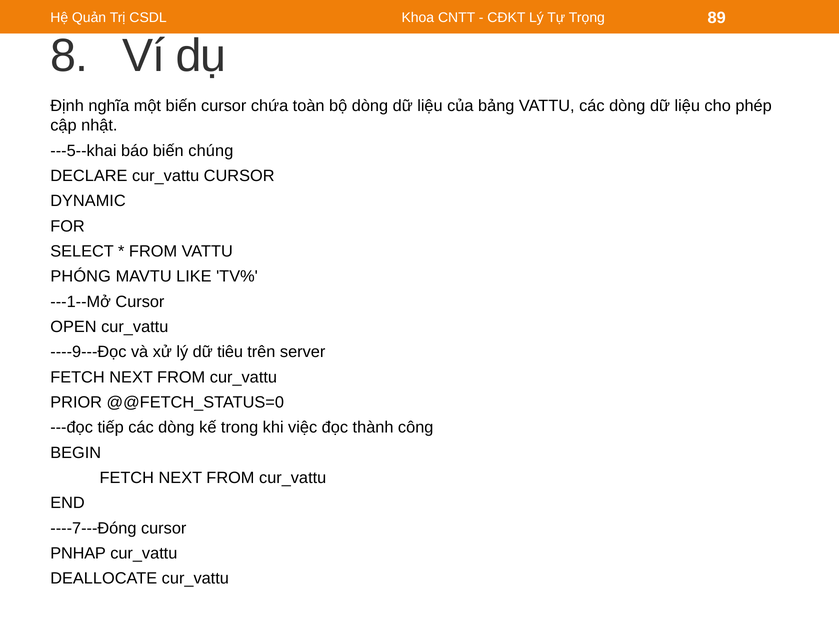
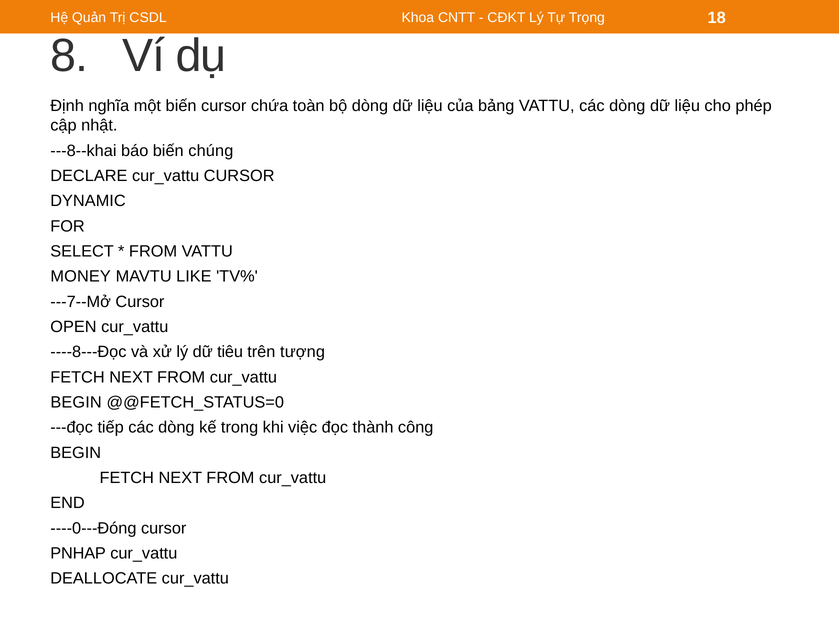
89: 89 -> 18 (717, 18)
---5--khai: ---5--khai -> ---8--khai (83, 151)
PHÓNG: PHÓNG -> MONEY (81, 277)
---1--Mở: ---1--Mở -> ---7--Mở (81, 302)
----9---Đọc: ----9---Đọc -> ----8---Đọc (88, 352)
server: server -> tượng (303, 352)
PRIOR: PRIOR -> BEGIN (76, 402)
----7---Đóng: ----7---Đóng -> ----0---Đóng (93, 528)
